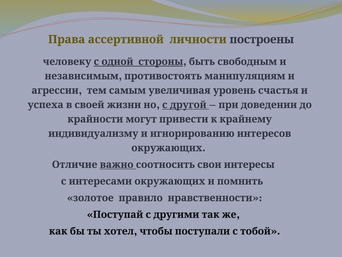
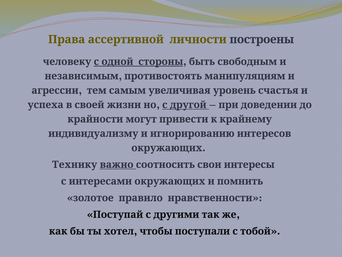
Отличие: Отличие -> Технику (75, 164)
